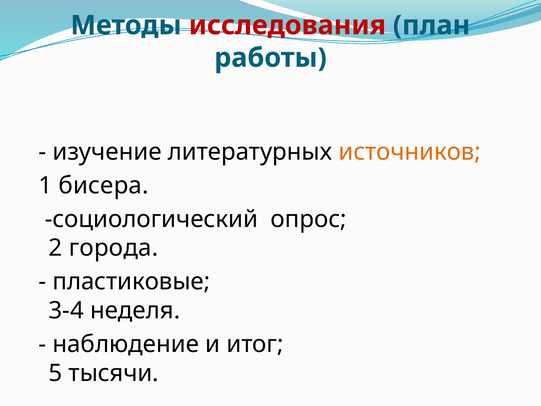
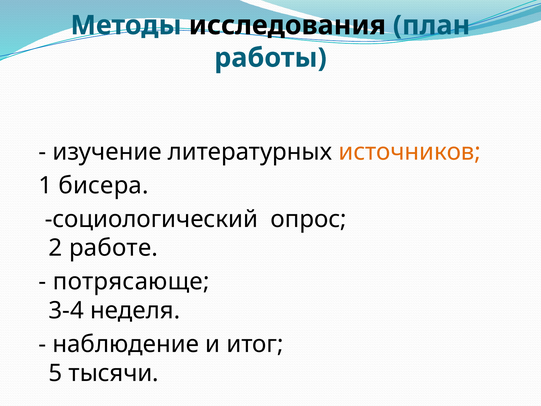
исследования colour: red -> black (287, 25)
города: города -> работе (114, 248)
пластиковые: пластиковые -> потрясающе (131, 282)
